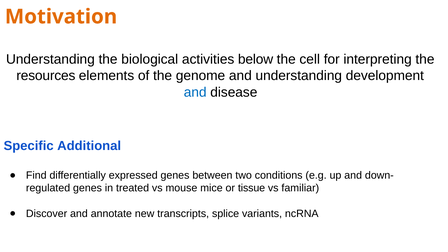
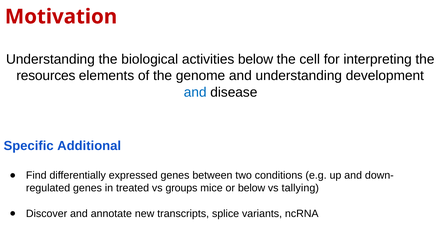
Motivation colour: orange -> red (61, 17)
mouse: mouse -> groups (181, 188)
or tissue: tissue -> below (252, 188)
familiar: familiar -> tallying (300, 188)
